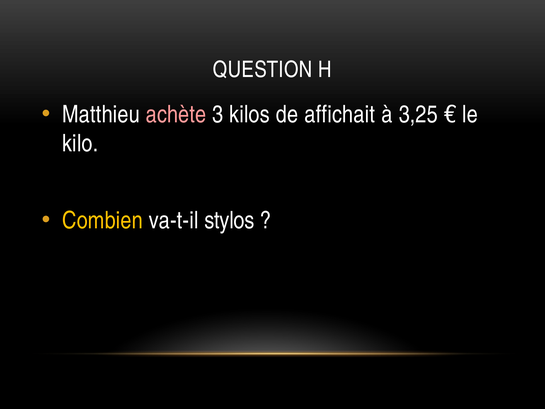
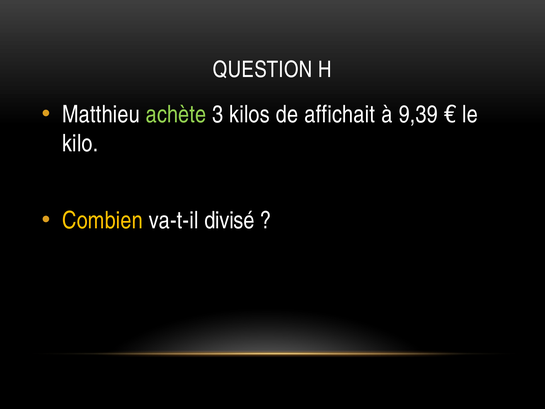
achète colour: pink -> light green (176, 114)
3,25: 3,25 -> 9,39 (418, 114)
stylos: stylos -> divisé (229, 220)
